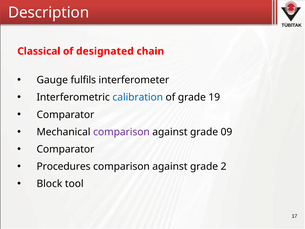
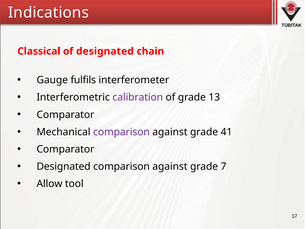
Description: Description -> Indications (49, 13)
calibration colour: blue -> purple (138, 97)
19: 19 -> 13 (214, 97)
09: 09 -> 41 (226, 132)
Procedures: Procedures -> Designated (64, 166)
2: 2 -> 7 (224, 166)
Block: Block -> Allow (49, 184)
